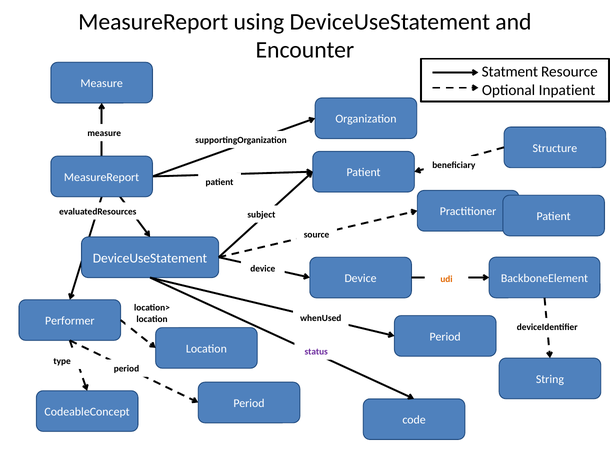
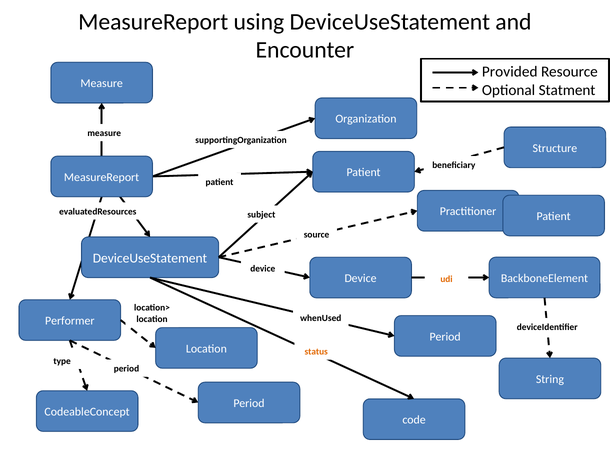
Statment: Statment -> Provided (510, 72)
Inpatient: Inpatient -> Statment (567, 90)
status colour: purple -> orange (316, 351)
